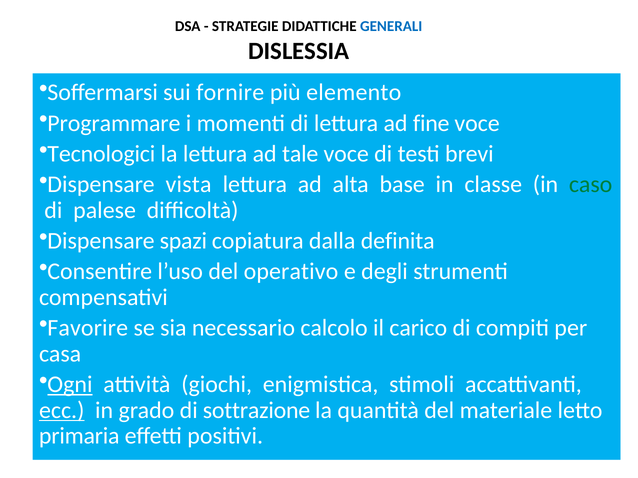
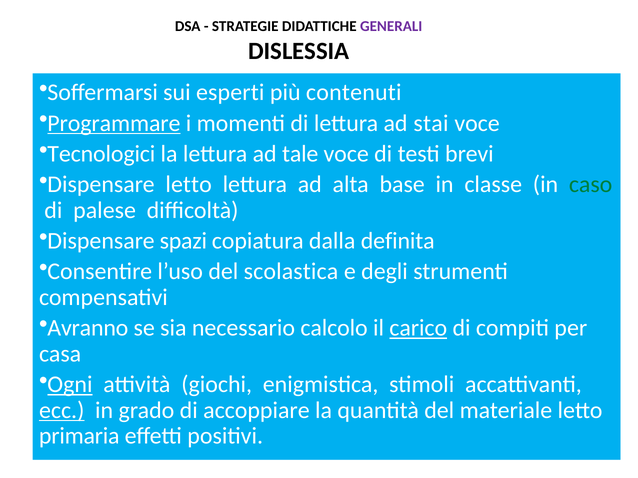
GENERALI colour: blue -> purple (391, 26)
fornire: fornire -> esperti (230, 93)
elemento: elemento -> contenuti (354, 93)
Programmare underline: none -> present (114, 123)
fine: fine -> stai (431, 123)
Dispensare vista: vista -> letto (189, 185)
operativo: operativo -> scolastica (291, 272)
Favorire: Favorire -> Avranno (88, 328)
carico underline: none -> present (418, 328)
sottrazione: sottrazione -> accoppiare (256, 411)
